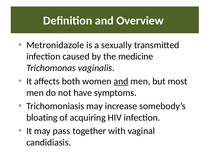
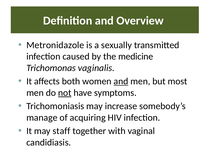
not underline: none -> present (65, 93)
bloating: bloating -> manage (42, 118)
pass: pass -> staff (61, 131)
